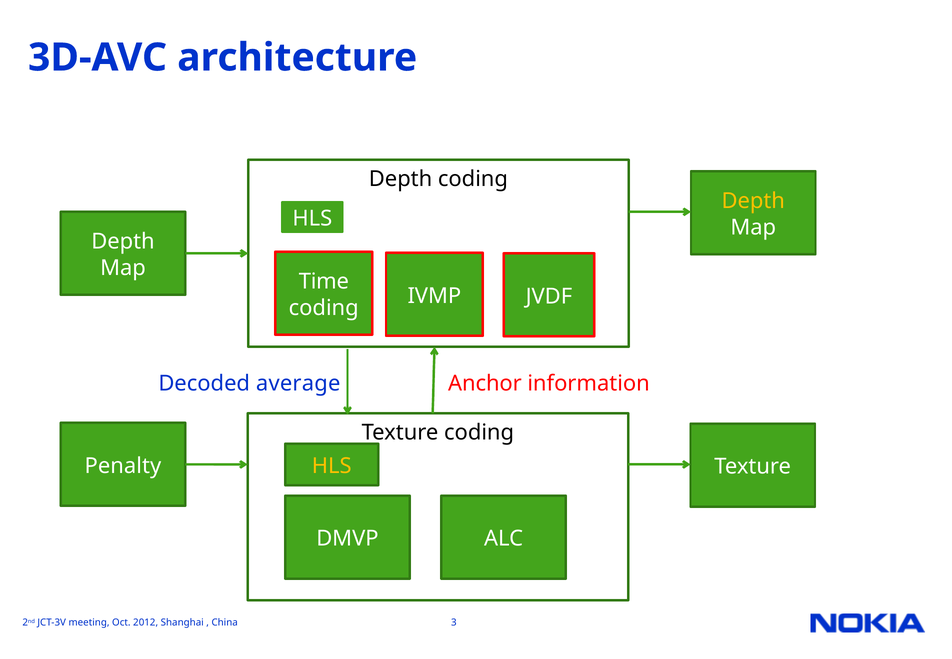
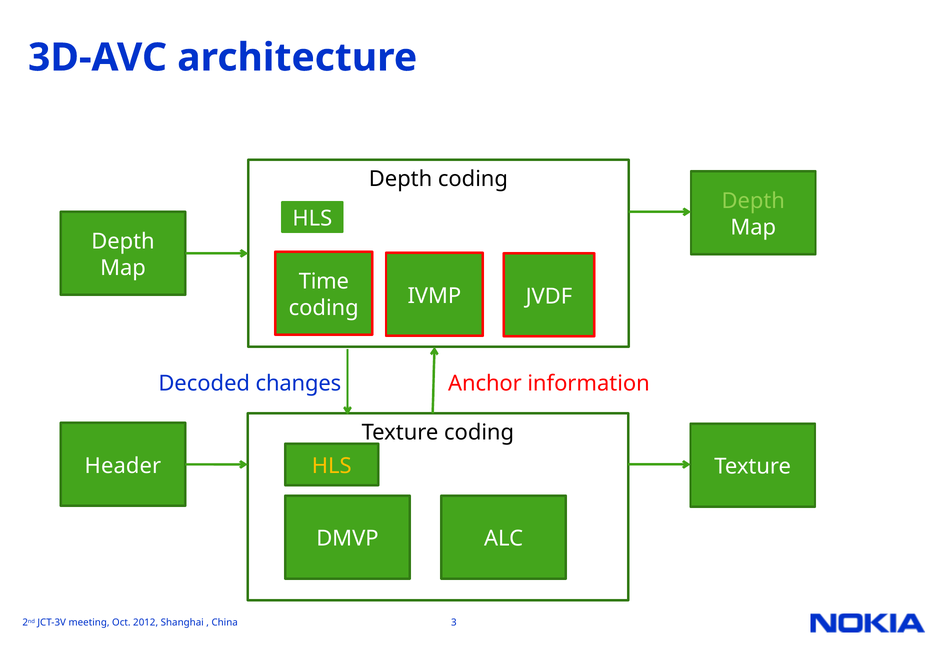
Depth colour: yellow -> light green (753, 201)
average: average -> changes (298, 384)
Penalty: Penalty -> Header (123, 466)
